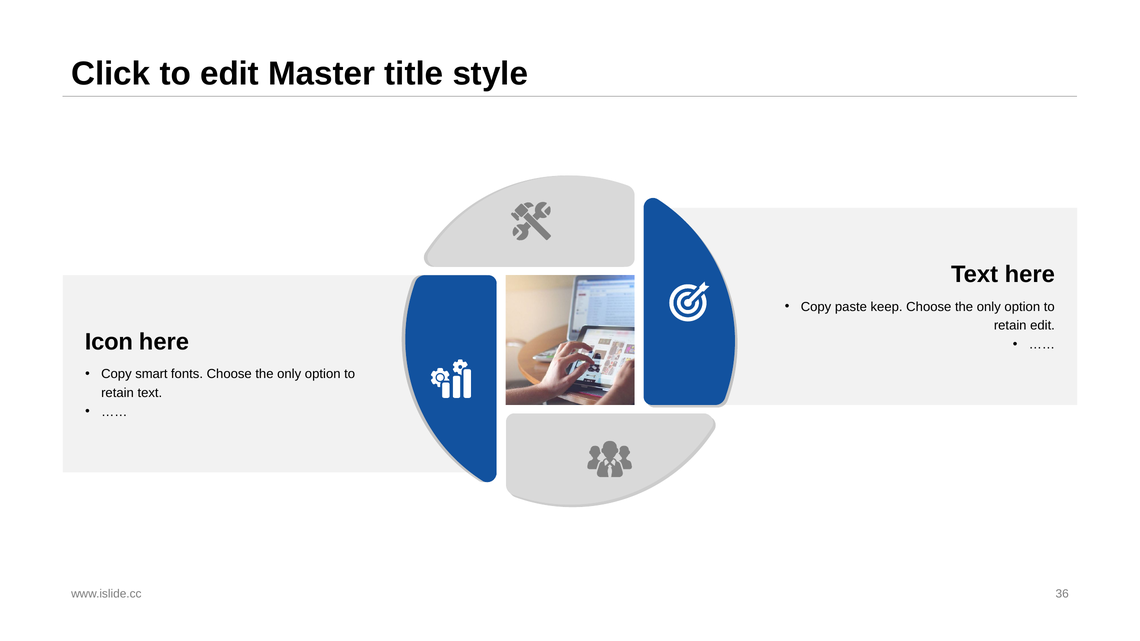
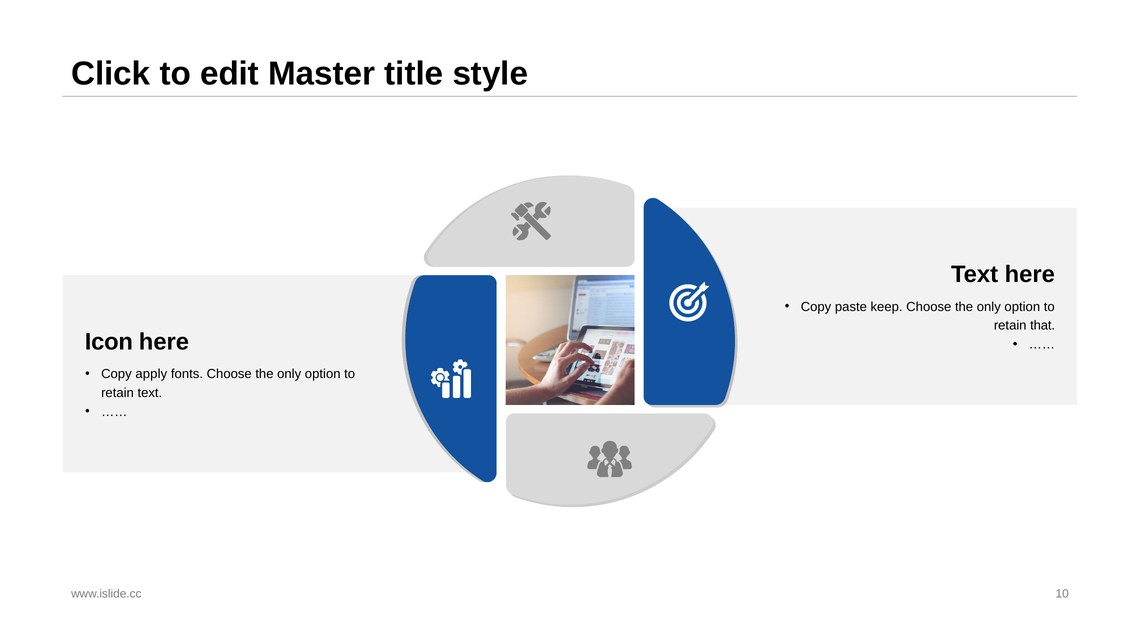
retain edit: edit -> that (1043, 326)
smart: smart -> apply (151, 374)
36: 36 -> 10 (1062, 594)
